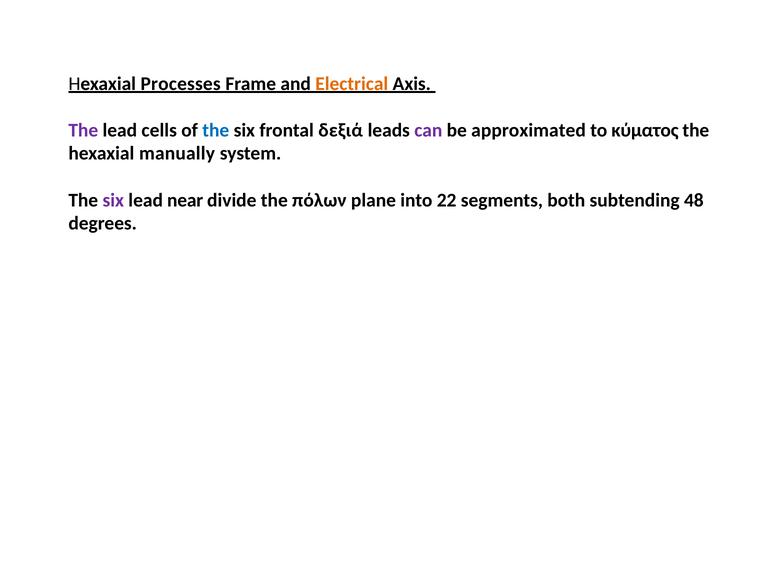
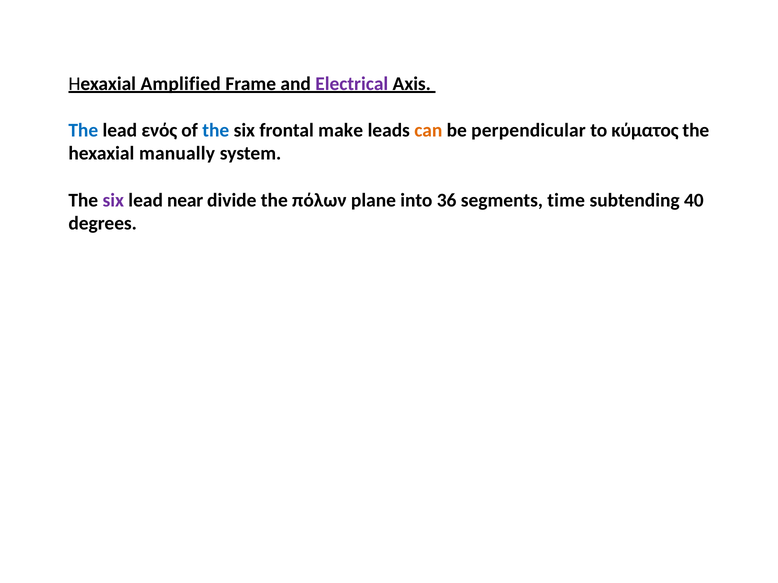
Processes: Processes -> Amplified (181, 84)
Electrical colour: orange -> purple (352, 84)
The colour: purple -> blue (83, 130)
cells: cells -> ενός (159, 130)
δεξιά: δεξιά -> make (341, 130)
can colour: purple -> orange (428, 130)
approximated: approximated -> perpendicular (529, 130)
22: 22 -> 36 (447, 200)
both: both -> time (566, 200)
48: 48 -> 40 (694, 200)
